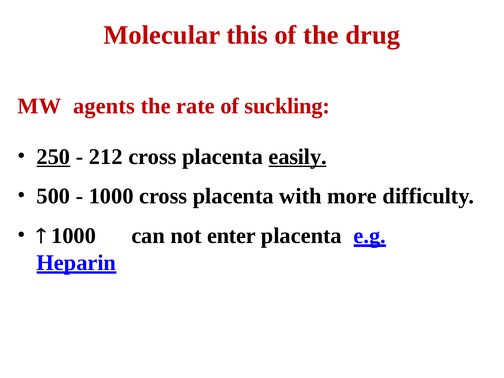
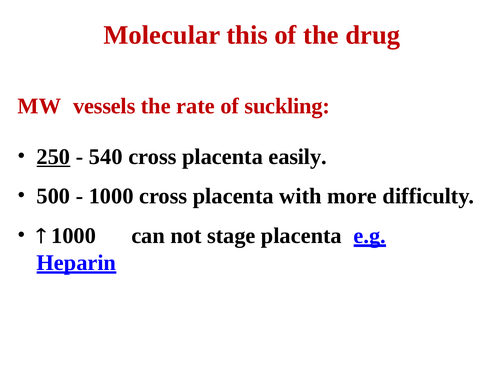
agents: agents -> vessels (104, 106)
212: 212 -> 540 (106, 157)
easily underline: present -> none (298, 157)
enter: enter -> stage (231, 236)
